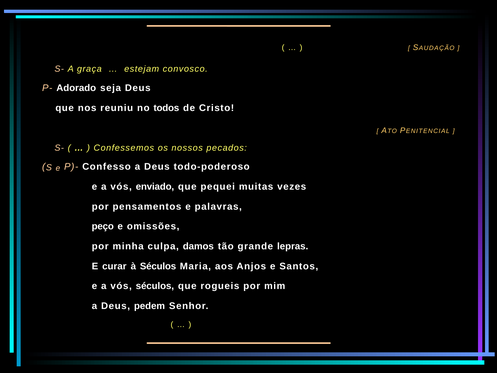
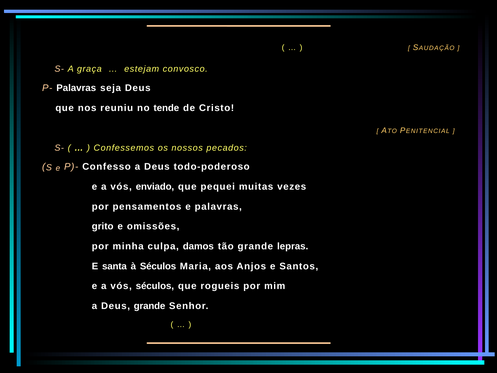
P- Adorado: Adorado -> Palavras (76, 88)
todos: todos -> tende (166, 108)
peço: peço -> grito (103, 226)
curar: curar -> santa (114, 266)
Deus pedem: pedem -> grande (150, 306)
